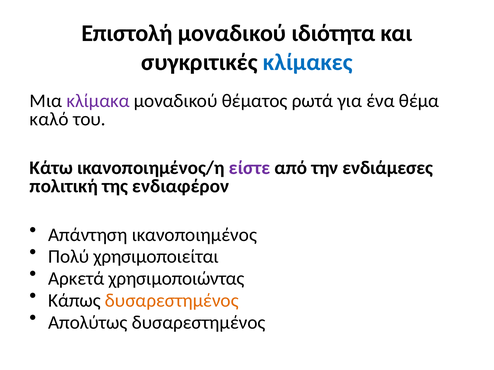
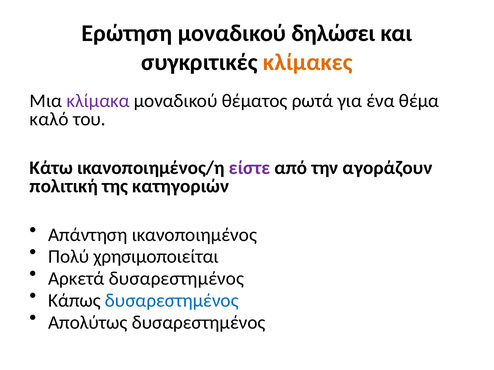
Επιστολή: Επιστολή -> Ερώτηση (127, 33)
ιδιότητα: ιδιότητα -> δηλώσει (333, 33)
κλίμακες colour: blue -> orange (308, 62)
ενδιάμεσες: ενδιάμεσες -> αγοράζουν (388, 168)
ενδιαφέρον: ενδιαφέρον -> κατηγοριών (181, 186)
Αρκετά χρησιμοποιώντας: χρησιμοποιώντας -> δυσαρεστημένος (176, 279)
δυσαρεστημένος colour: orange -> blue (172, 301)
